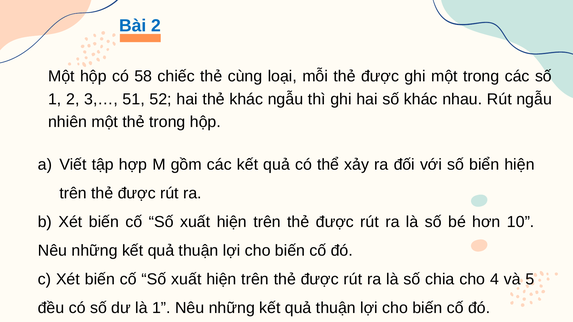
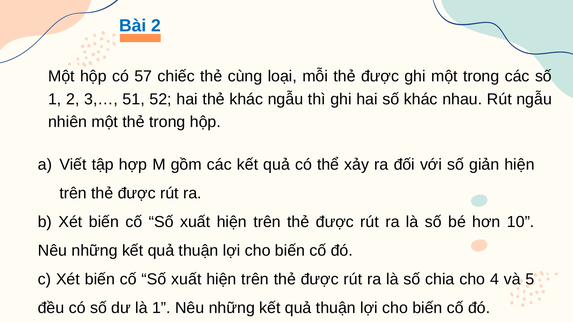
58: 58 -> 57 (143, 76)
biển: biển -> giản (484, 165)
